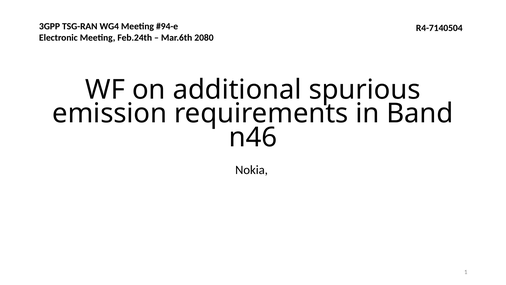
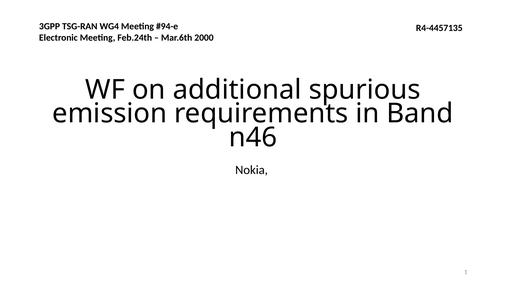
R4-7140504: R4-7140504 -> R4-4457135 (439, 28)
2080: 2080 -> 2000 (204, 38)
